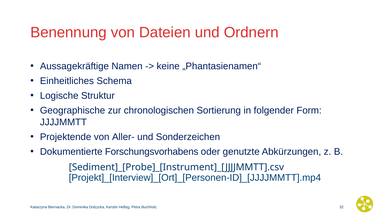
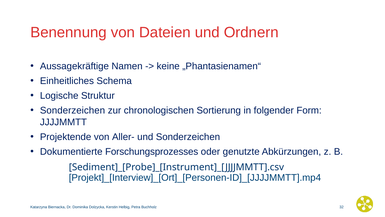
Geographische: Geographische -> Sonderzeichen (73, 110)
Forschungsvorhabens: Forschungsvorhabens -> Forschungsprozesses (152, 151)
